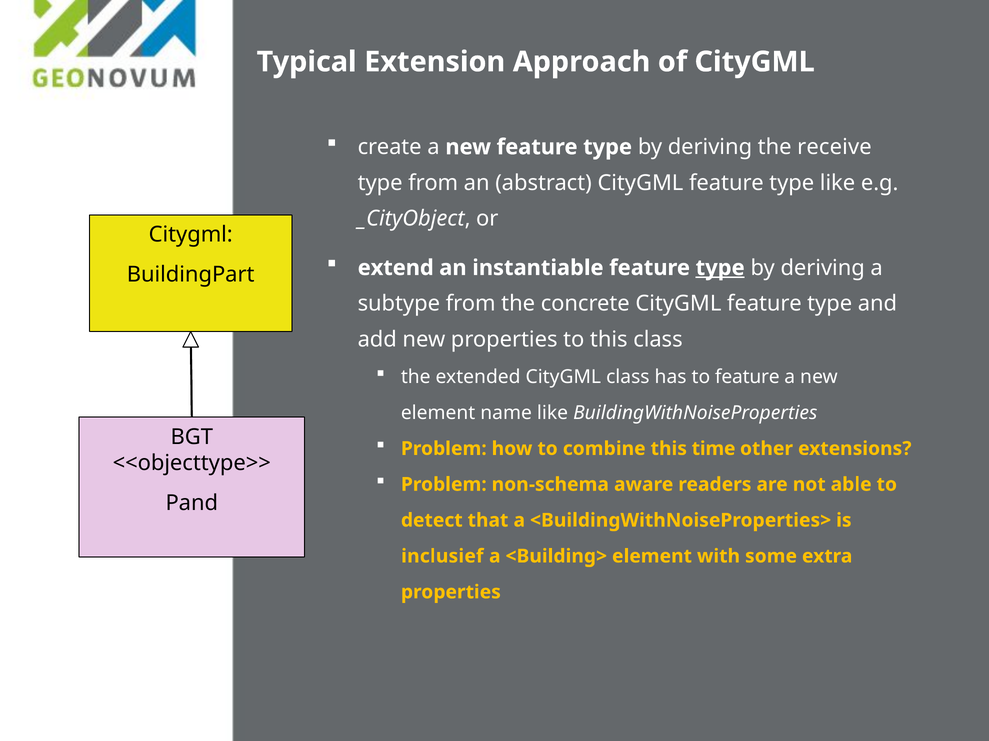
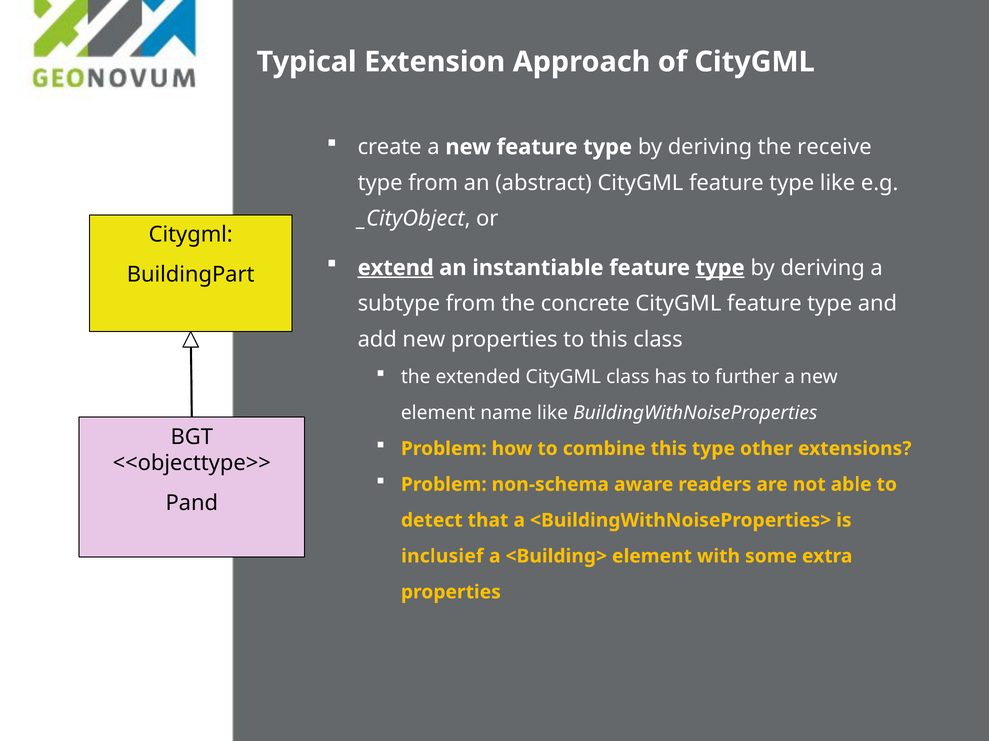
extend underline: none -> present (396, 268)
to feature: feature -> further (747, 377)
this time: time -> type (713, 449)
